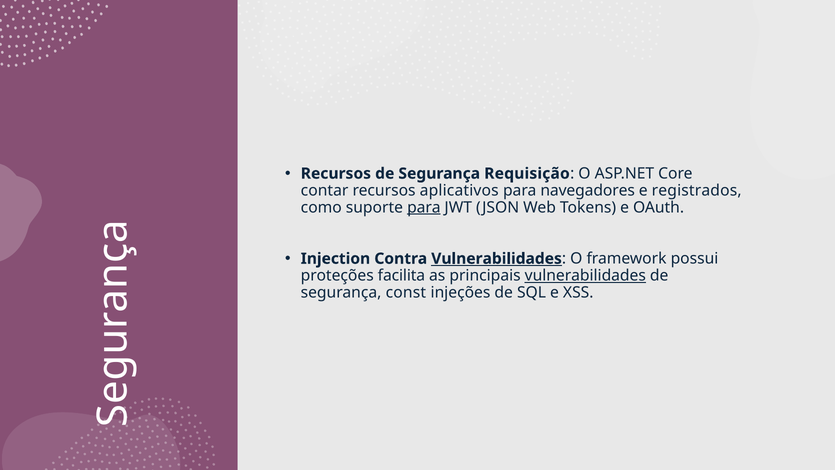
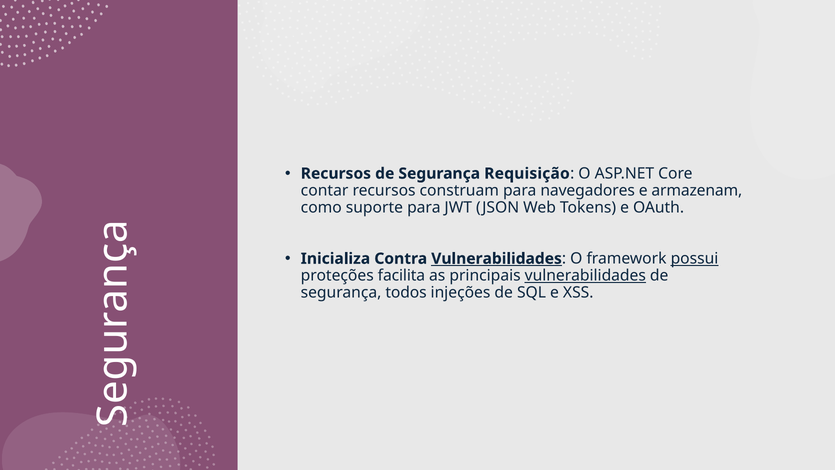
aplicativos: aplicativos -> construam (459, 190)
registrados: registrados -> armazenam (697, 190)
para underline: present -> none (424, 207)
Injection: Injection -> Inicializa (335, 258)
possui underline: none -> present (695, 258)
const: const -> todos (406, 292)
